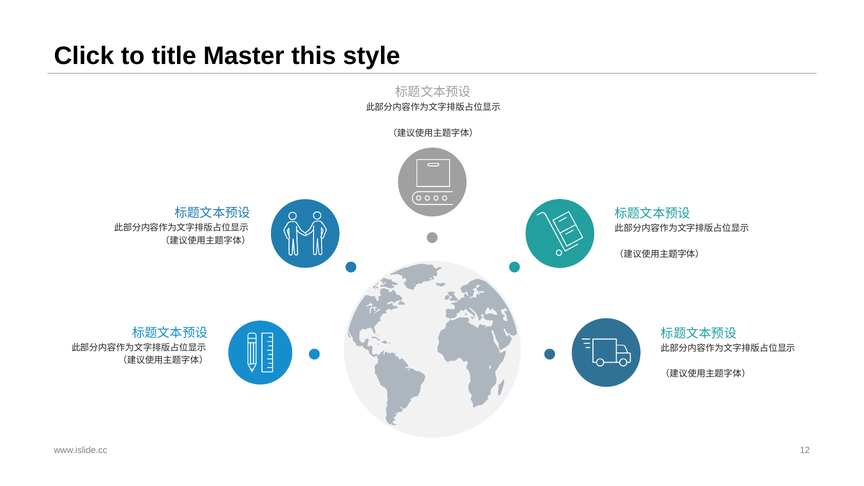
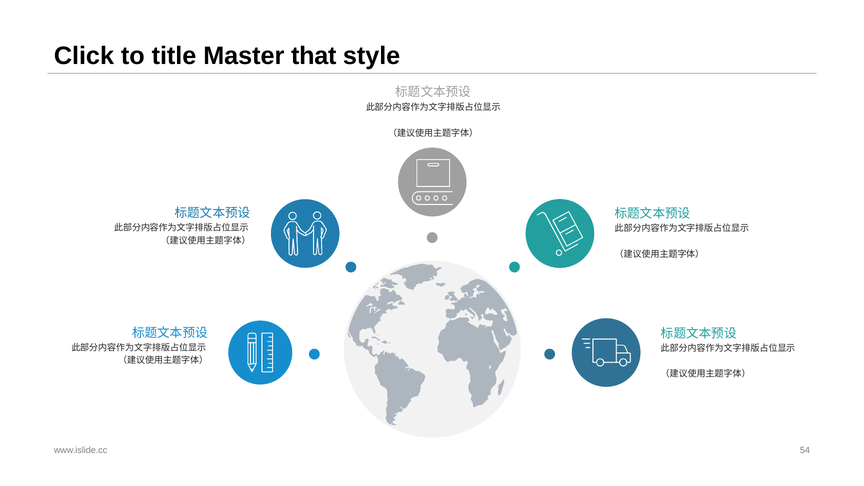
this: this -> that (314, 56)
12: 12 -> 54 (805, 450)
